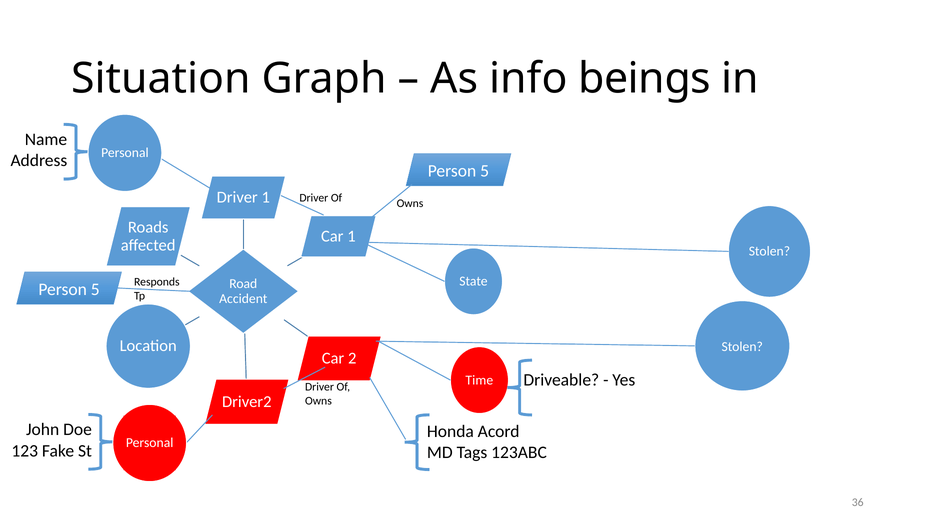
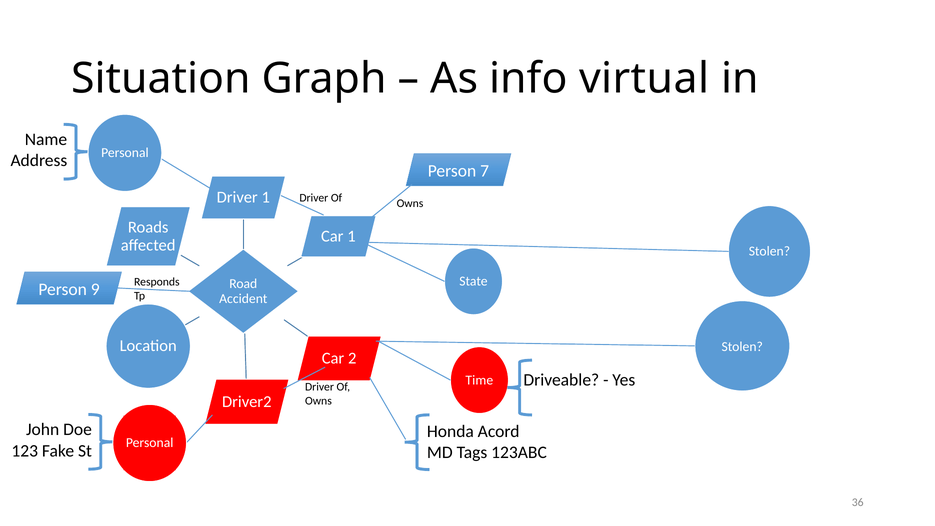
beings: beings -> virtual (644, 79)
5: 5 -> 7 (485, 171)
5: 5 -> 9 (95, 289)
